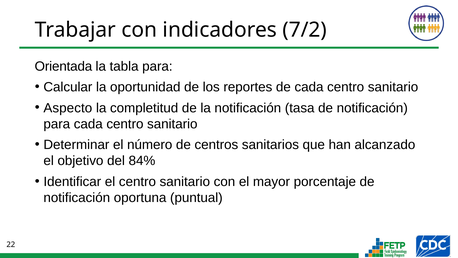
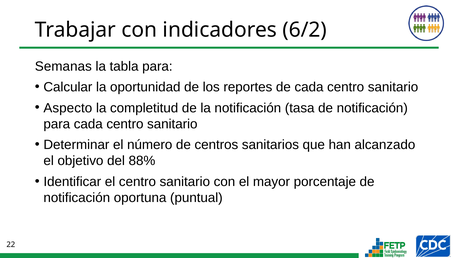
7/2: 7/2 -> 6/2 (305, 30)
Orientada: Orientada -> Semanas (63, 66)
84%: 84% -> 88% (142, 161)
